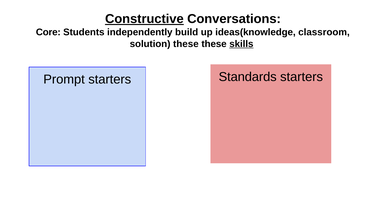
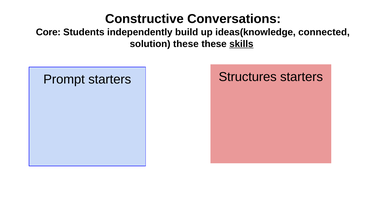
Constructive underline: present -> none (144, 19)
classroom: classroom -> connected (324, 32)
Standards: Standards -> Structures (248, 77)
